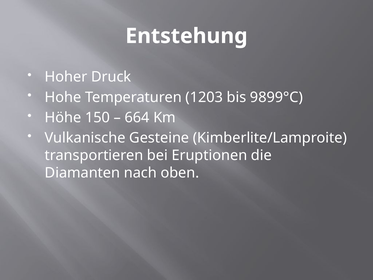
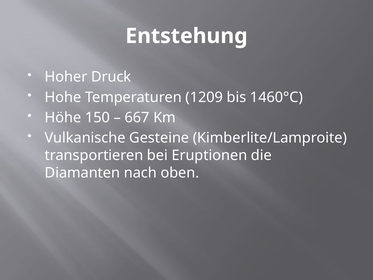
1203: 1203 -> 1209 (204, 97)
9899°C: 9899°C -> 1460°C (276, 97)
664: 664 -> 667 (137, 117)
